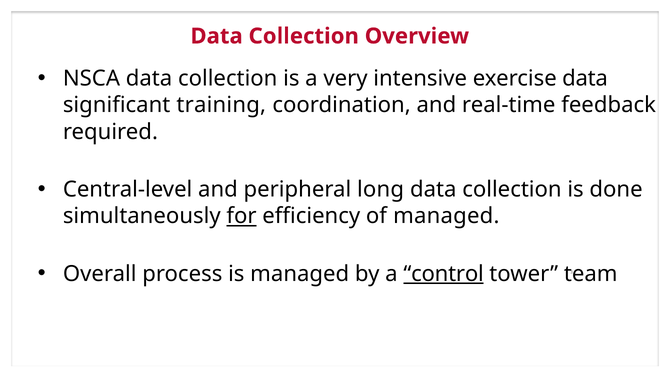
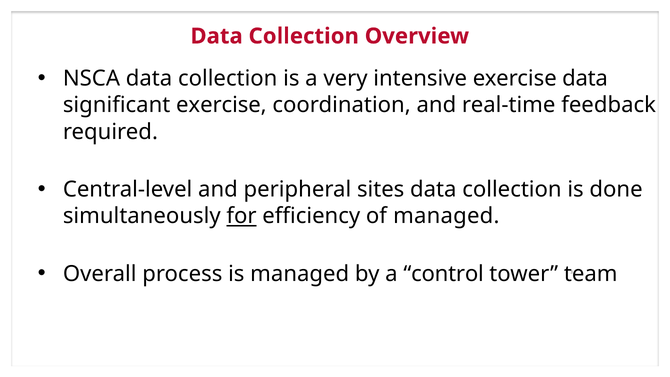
significant training: training -> exercise (221, 105)
long: long -> sites (381, 189)
control underline: present -> none (444, 274)
